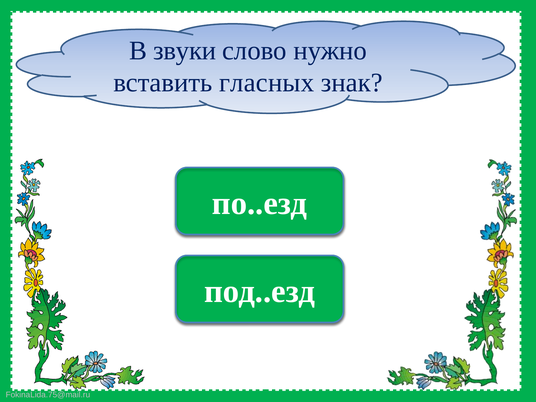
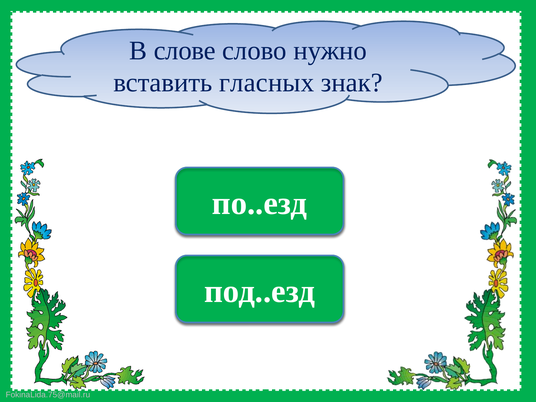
звуки: звуки -> слове (185, 51)
